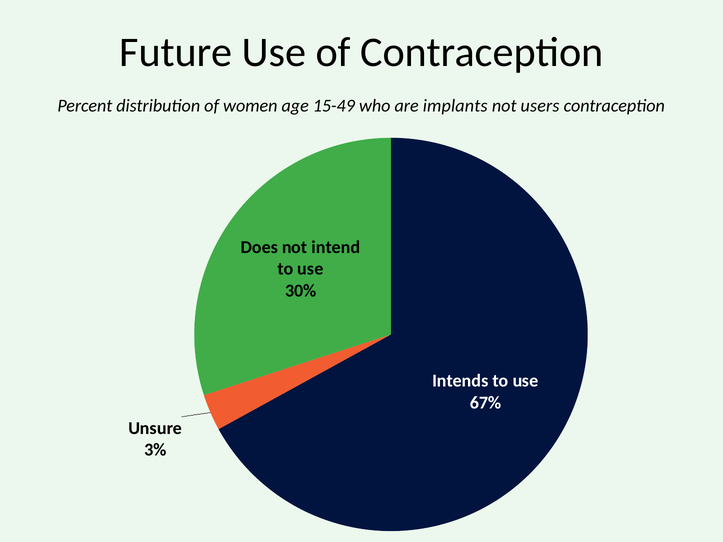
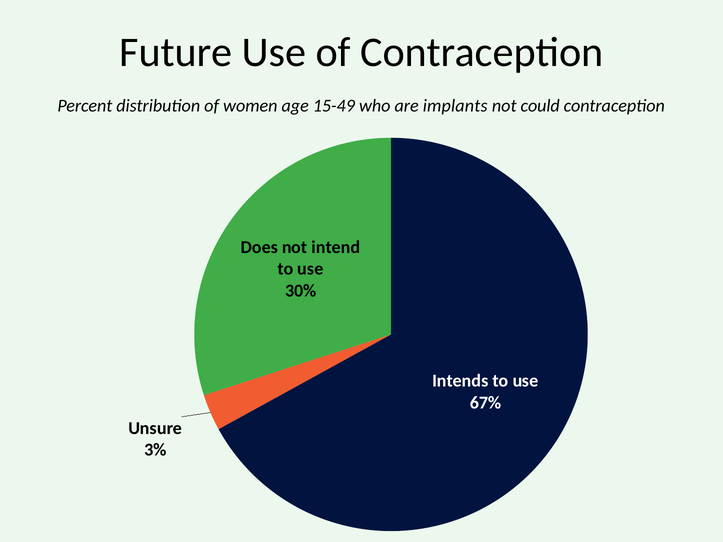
users: users -> could (540, 106)
